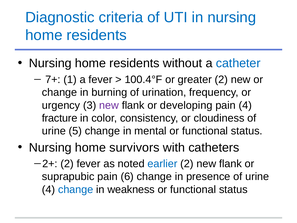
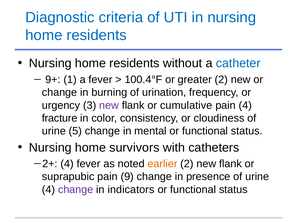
7+: 7+ -> 9+ (53, 79)
developing: developing -> cumulative (186, 105)
2: 2 -> 4 (67, 164)
earlier colour: blue -> orange (162, 164)
6: 6 -> 9 (127, 176)
change colour: blue -> purple (76, 189)
weakness: weakness -> indicators (131, 189)
